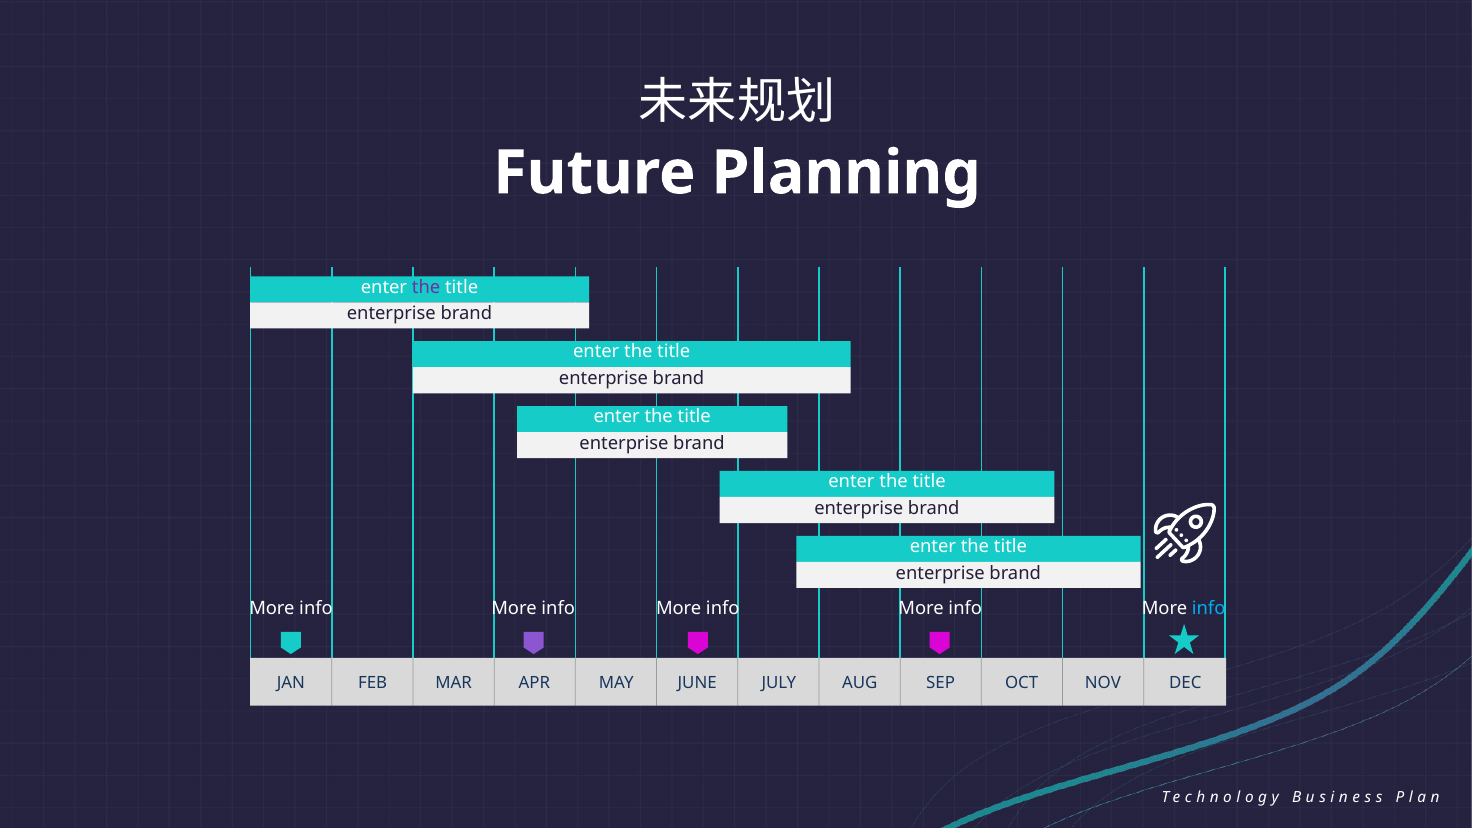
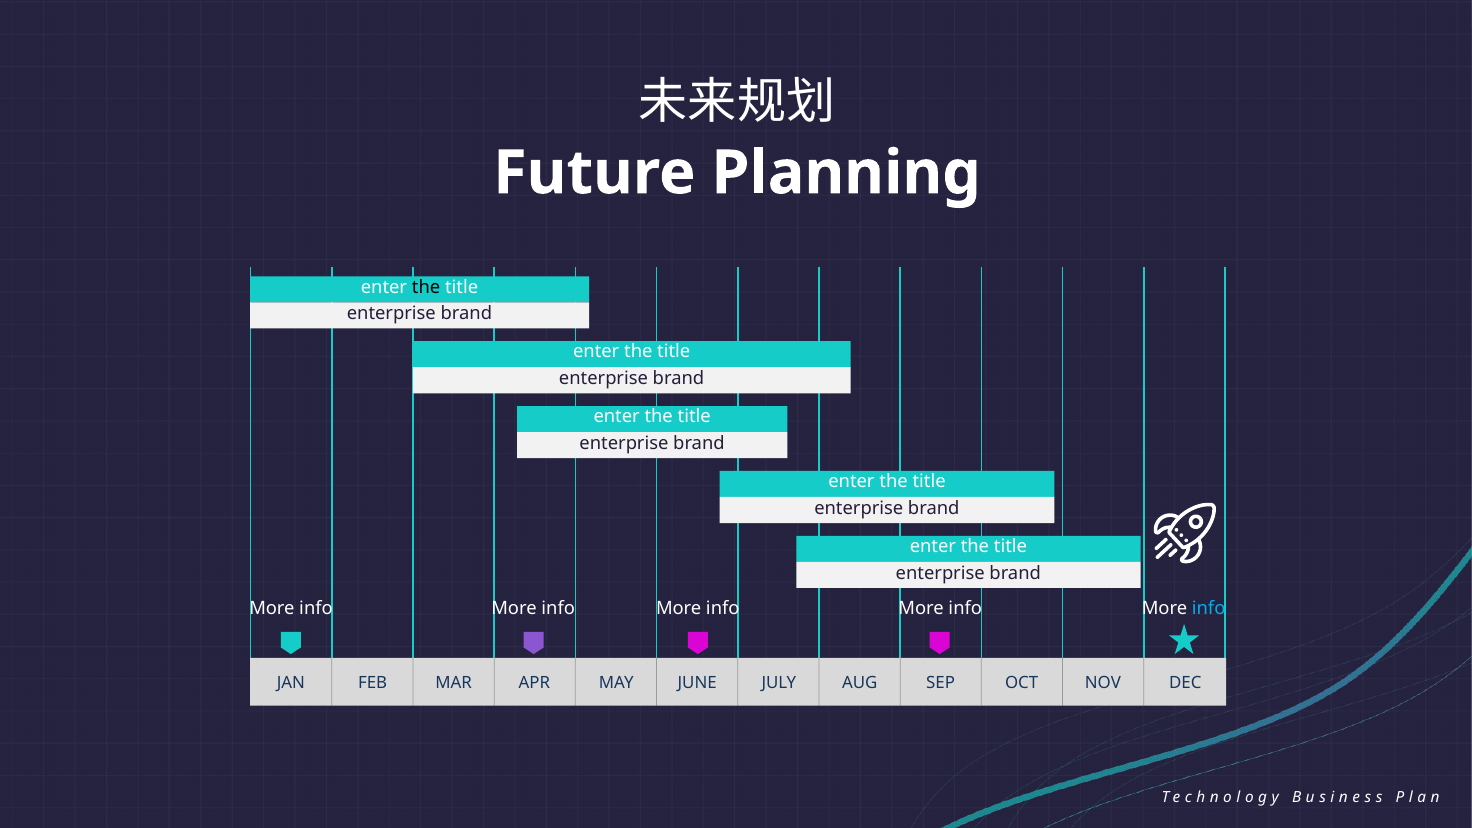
the colour: purple -> black (426, 287)
